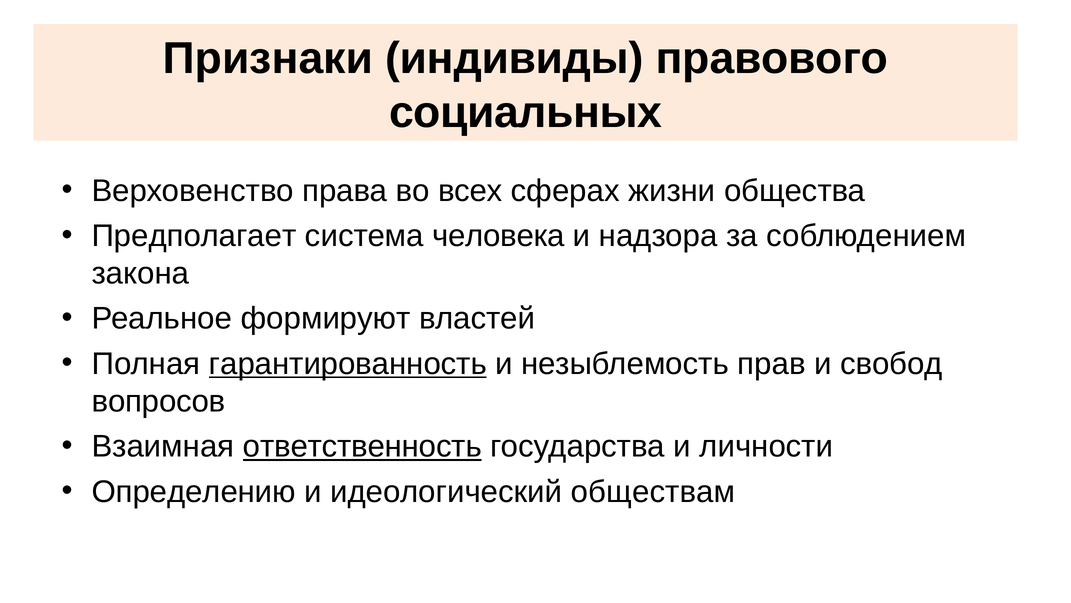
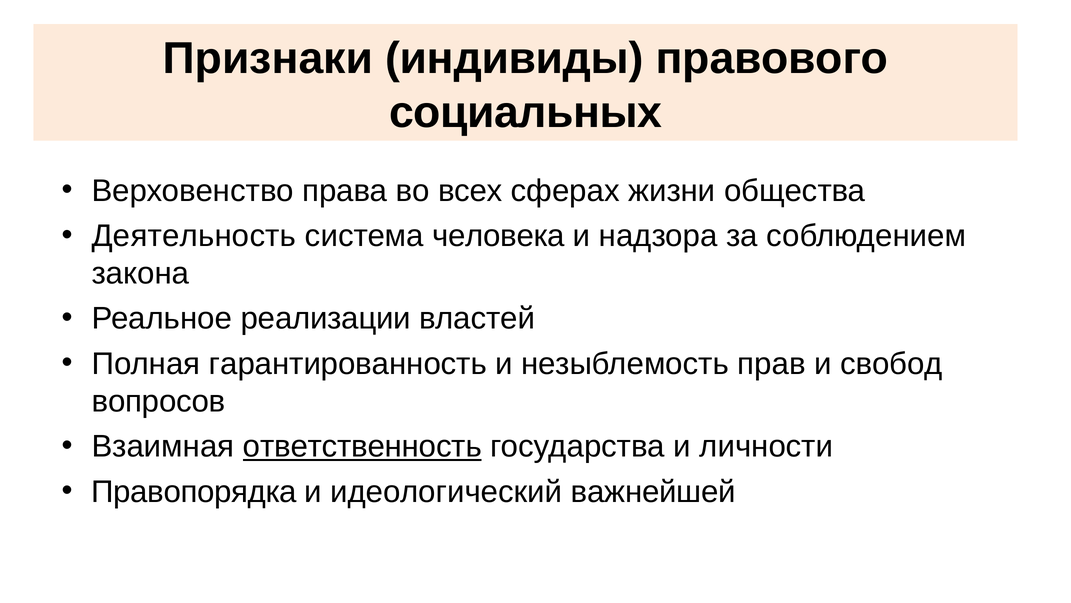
Предполагает: Предполагает -> Деятельность (194, 236)
формируют: формируют -> реализации (326, 318)
гарантированность underline: present -> none (348, 364)
Определению: Определению -> Правопорядка (194, 491)
обществам: обществам -> важнейшей (653, 491)
